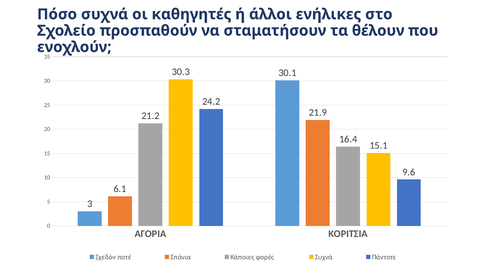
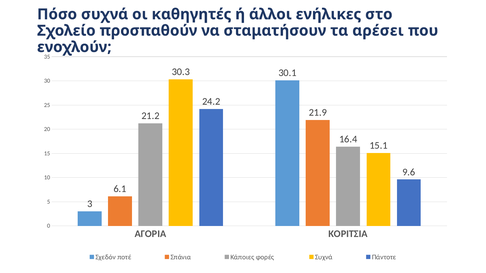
θέλουν: θέλουν -> αρέσει (378, 31)
